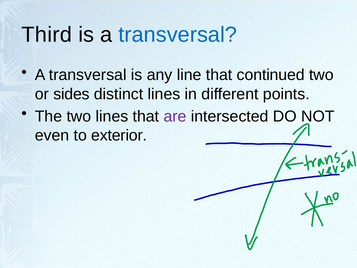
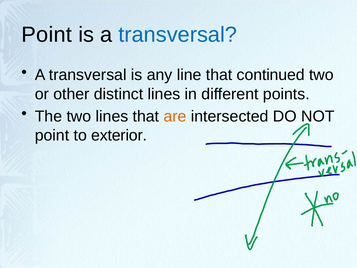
Third: Third -> Point (47, 35)
sides: sides -> other (71, 94)
are colour: purple -> orange (175, 116)
even: even -> point (52, 135)
